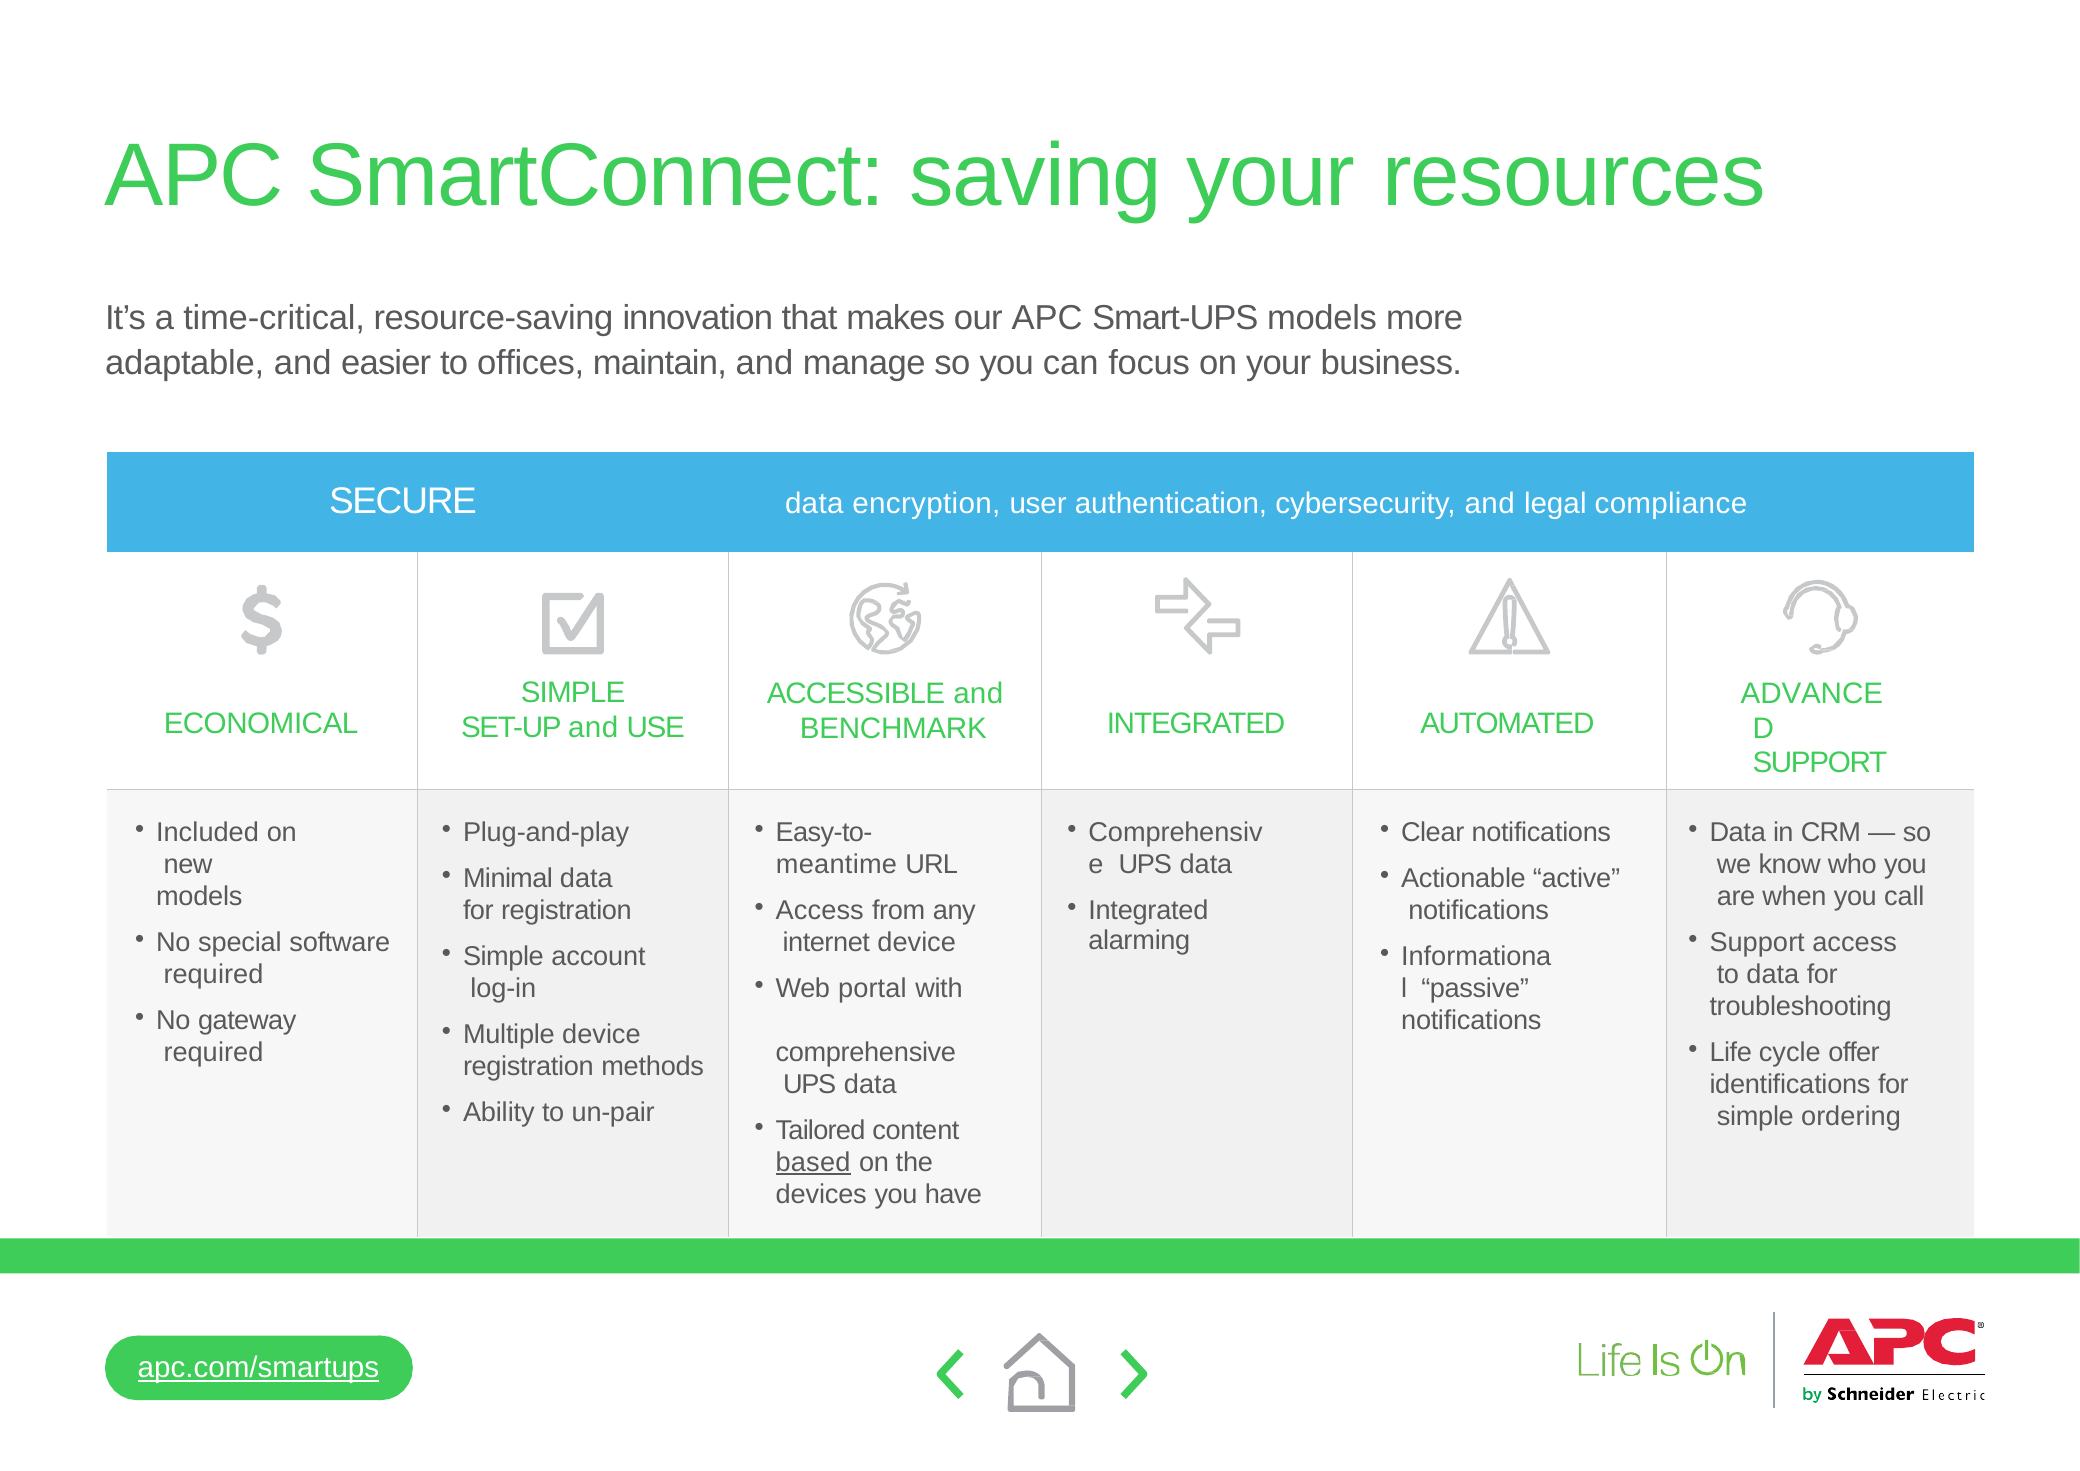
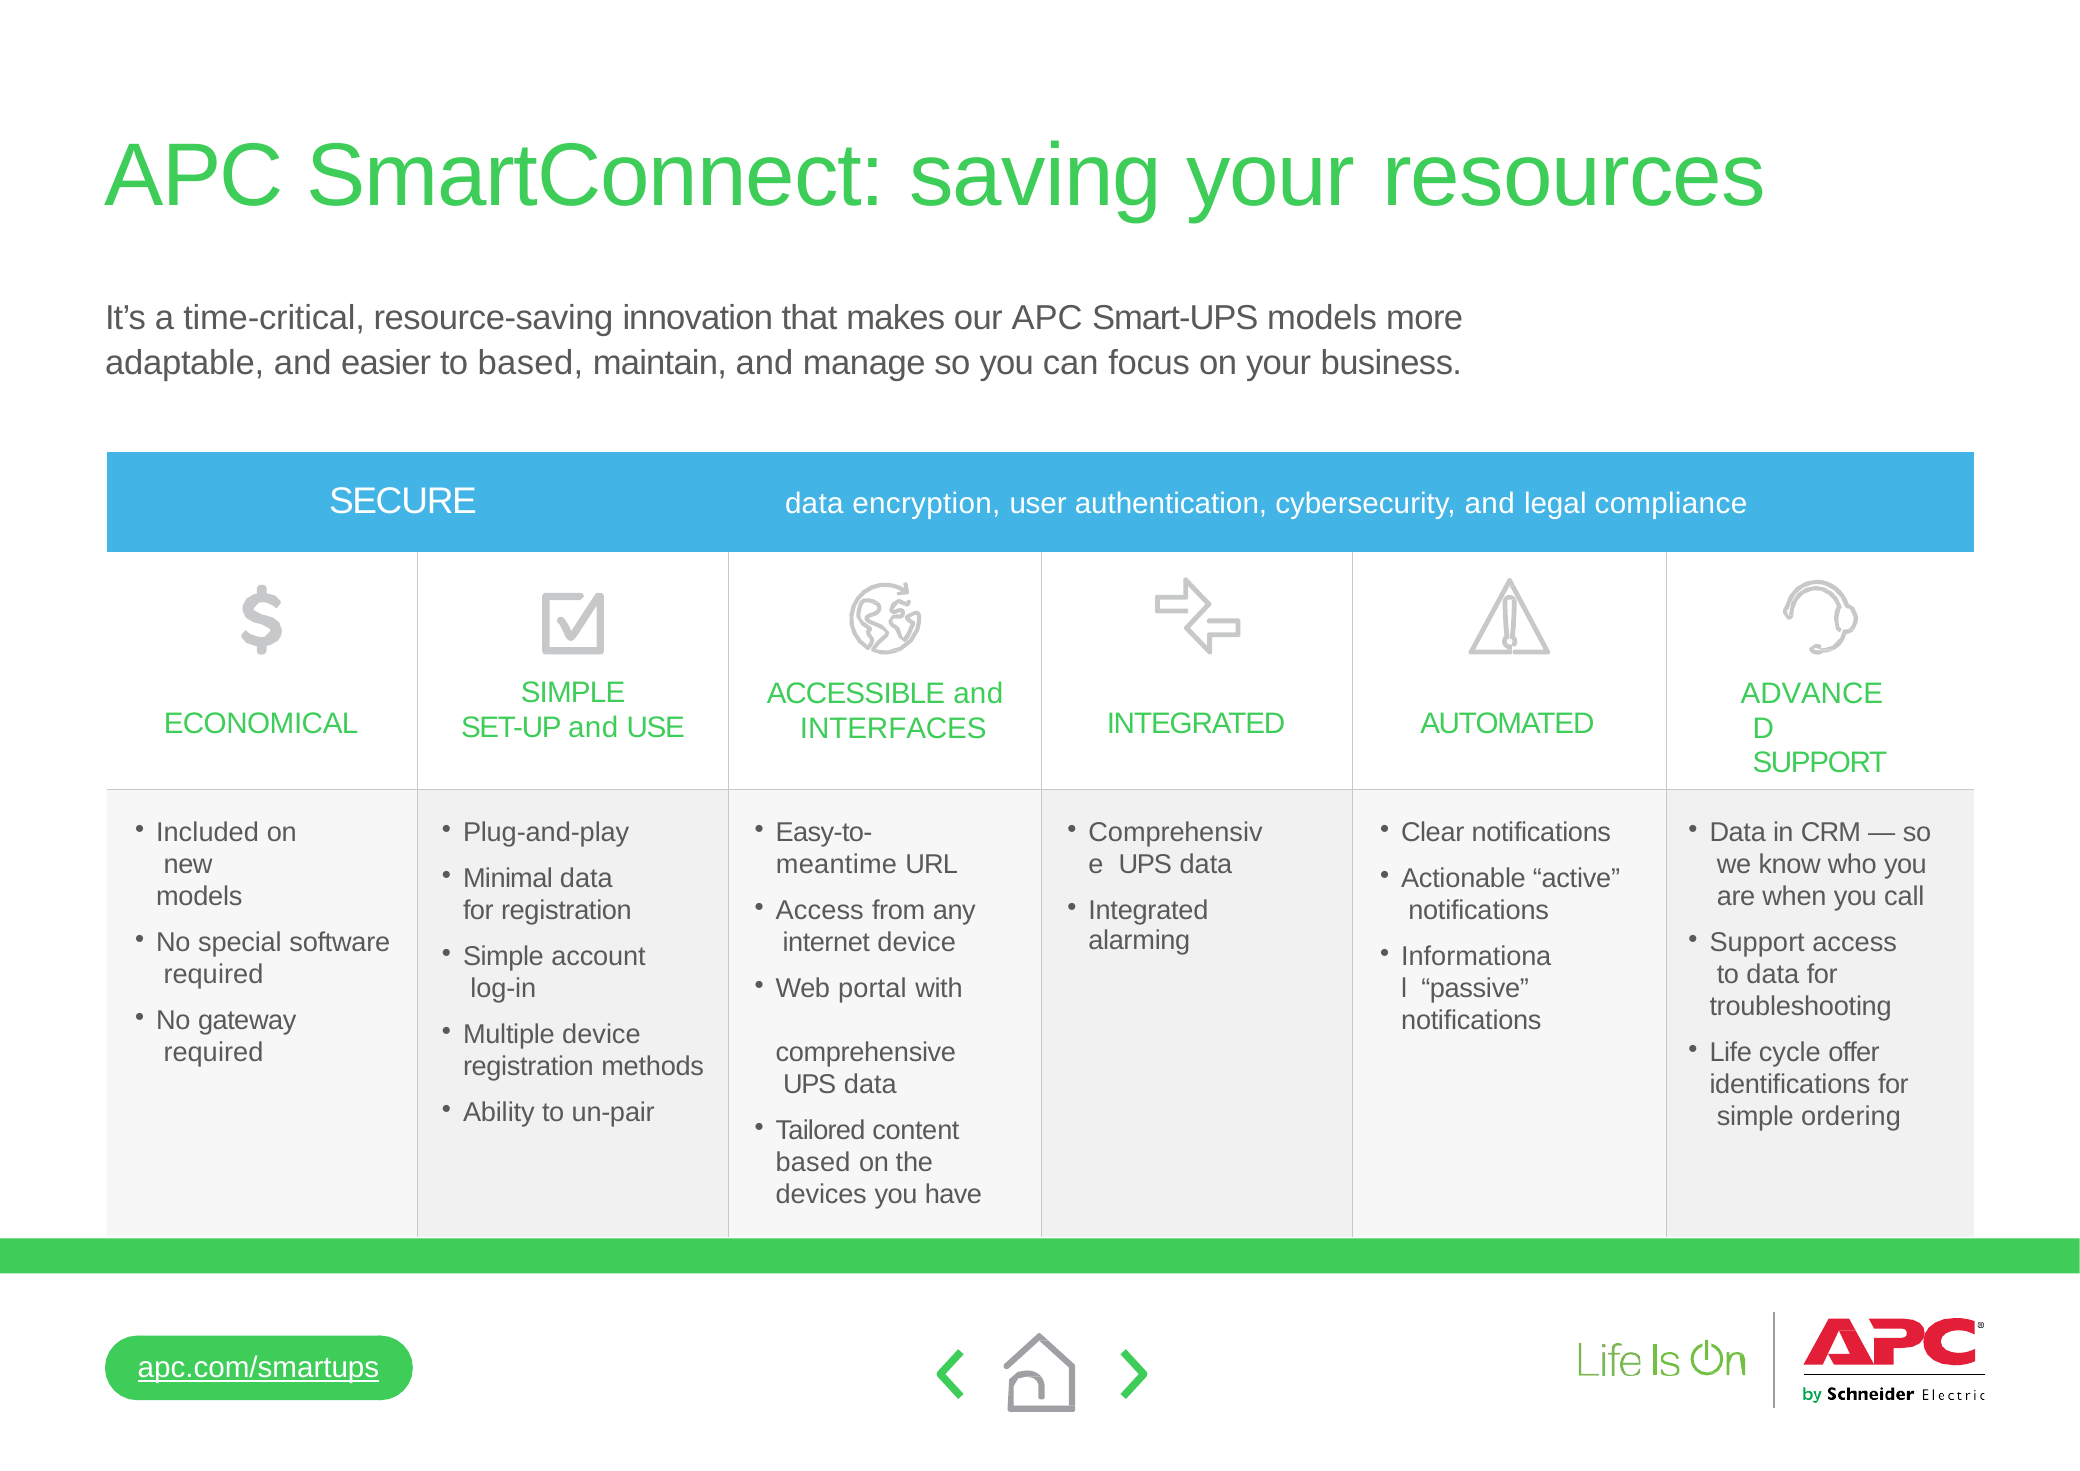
to offices: offices -> based (530, 363)
BENCHMARK: BENCHMARK -> INTERFACES (893, 729)
based underline: present -> none (813, 1162)
